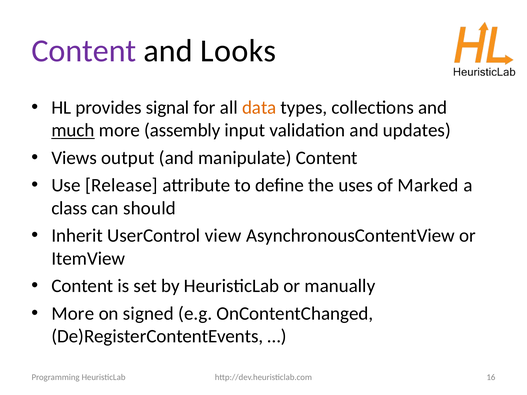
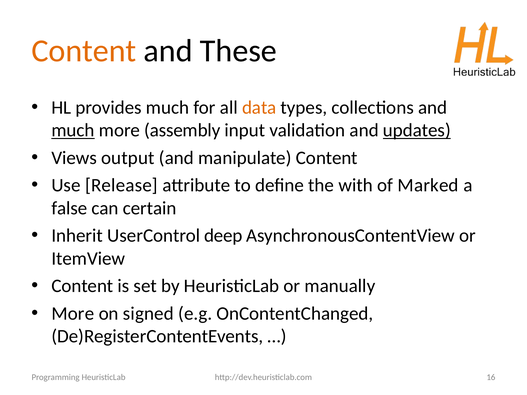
Content colour: purple -> orange (84, 51)
Looks: Looks -> These (238, 51)
provides signal: signal -> much (168, 108)
updates underline: none -> present (417, 130)
uses: uses -> with (356, 185)
class: class -> false (69, 208)
should: should -> certain (150, 208)
view: view -> deep (223, 236)
